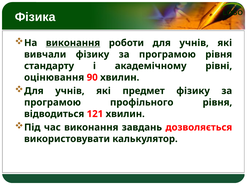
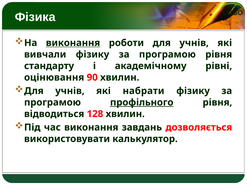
предмет: предмет -> набрати (144, 91)
профільного underline: none -> present (142, 103)
121: 121 -> 128 (95, 114)
